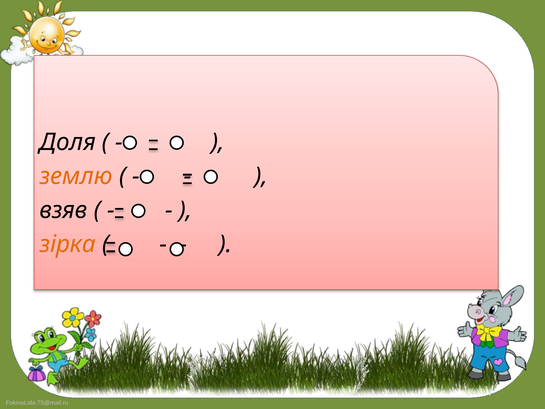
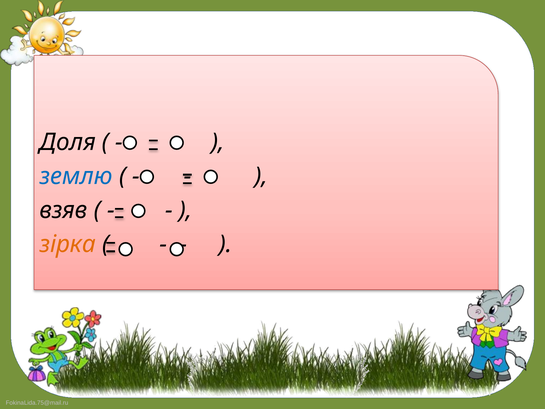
землю colour: orange -> blue (76, 176)
